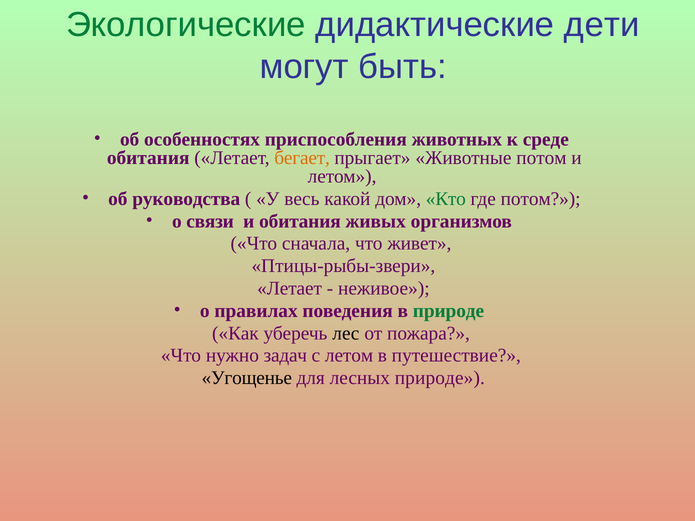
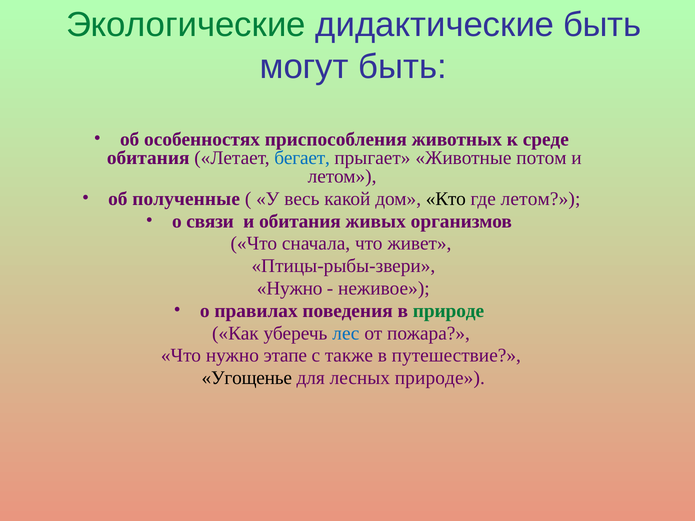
дидактические дети: дети -> быть (602, 25)
бегает colour: orange -> blue (302, 158)
руководства: руководства -> полученные (186, 199)
Кто colour: green -> black (446, 199)
где потом: потом -> летом (541, 199)
Летает: Летает -> Нужно (290, 289)
лес colour: black -> blue (346, 333)
задач: задач -> этапе (285, 356)
с летом: летом -> также (349, 356)
